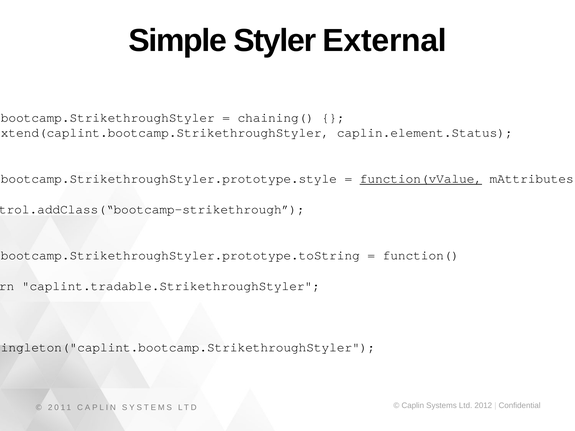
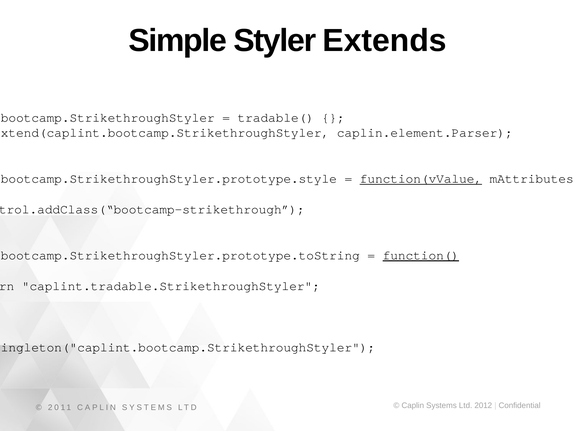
External: External -> Extends (385, 41)
chaining(: chaining( -> tradable( (276, 118)
caplin.element.Status: caplin.element.Status -> caplin.element.Parser (425, 133)
function( underline: none -> present (421, 255)
